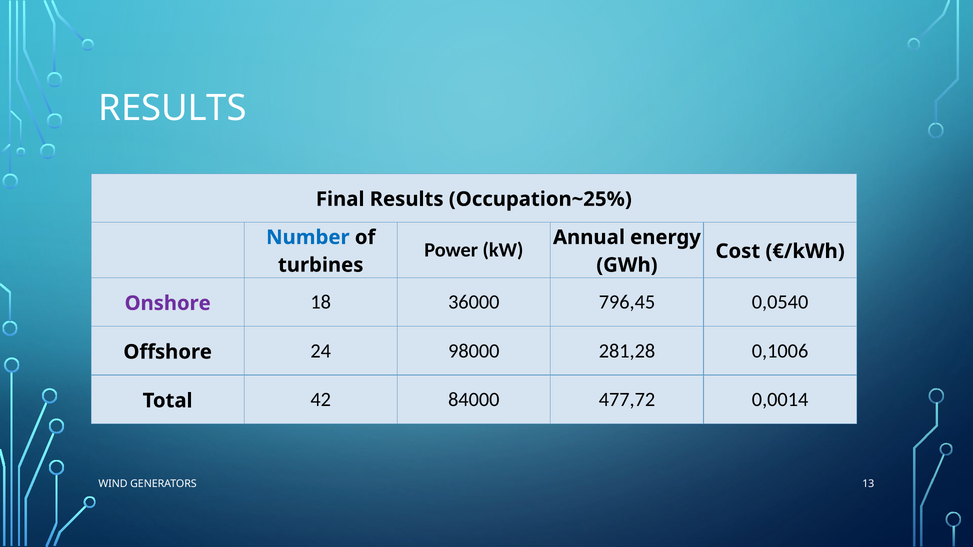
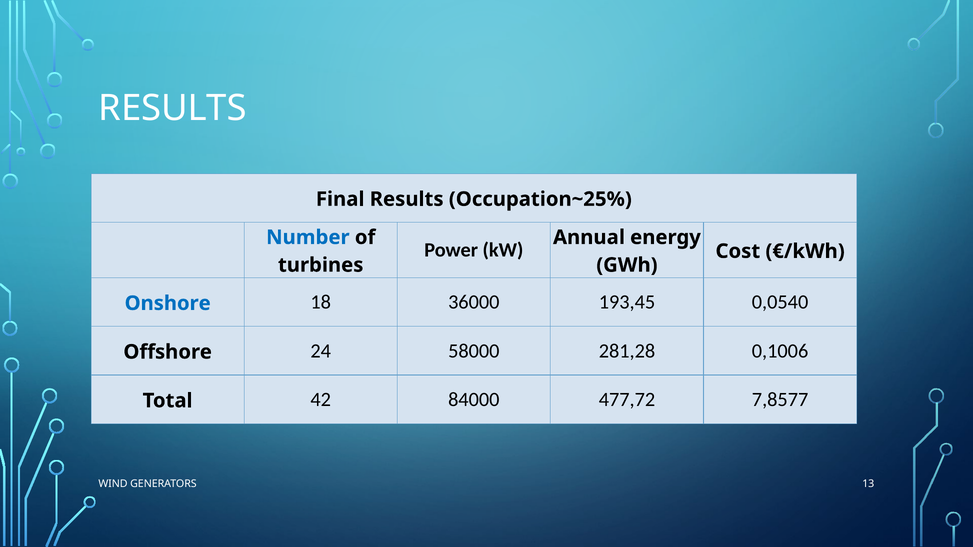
Onshore colour: purple -> blue (168, 303)
796,45: 796,45 -> 193,45 (627, 302)
98000: 98000 -> 58000 (474, 351)
0,0014: 0,0014 -> 7,8577 (780, 400)
